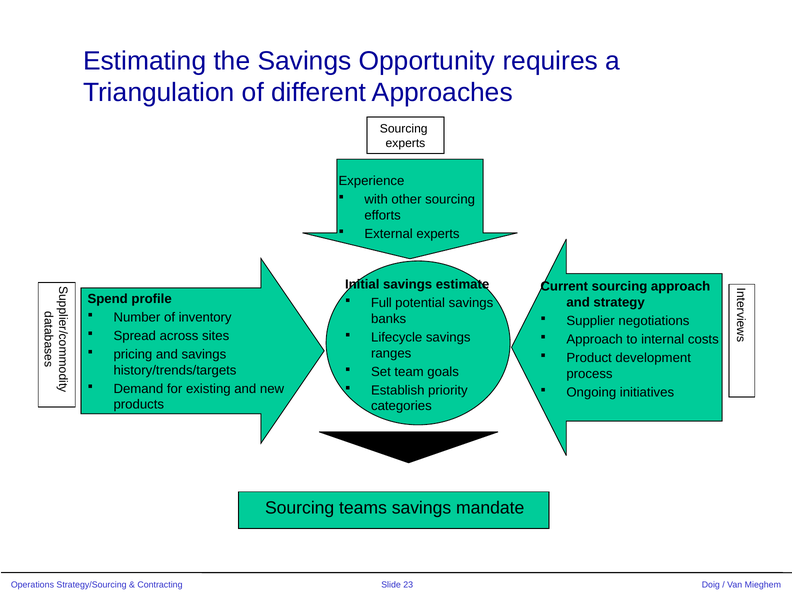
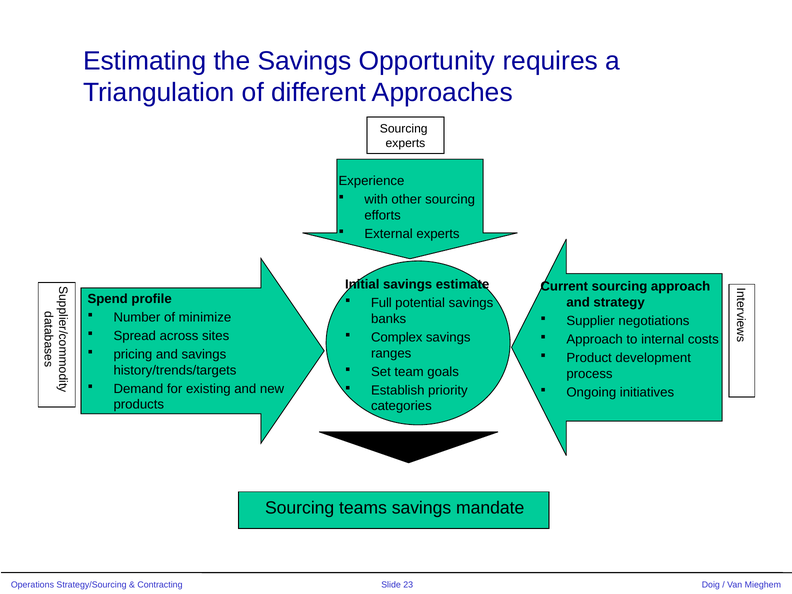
inventory: inventory -> minimize (205, 317)
Lifecycle: Lifecycle -> Complex (397, 337)
